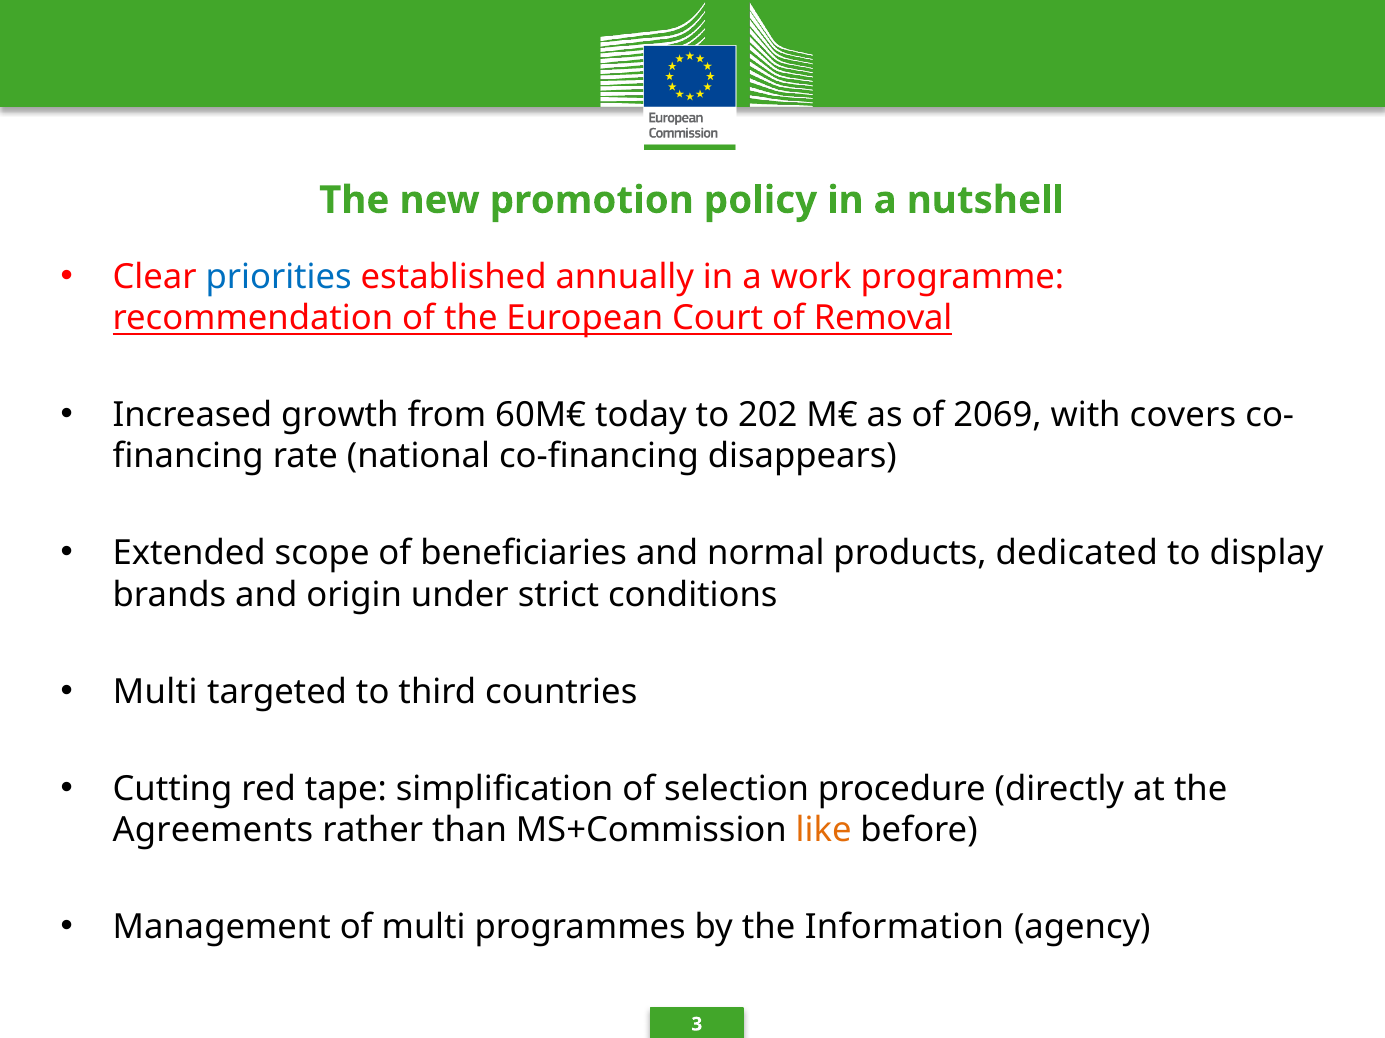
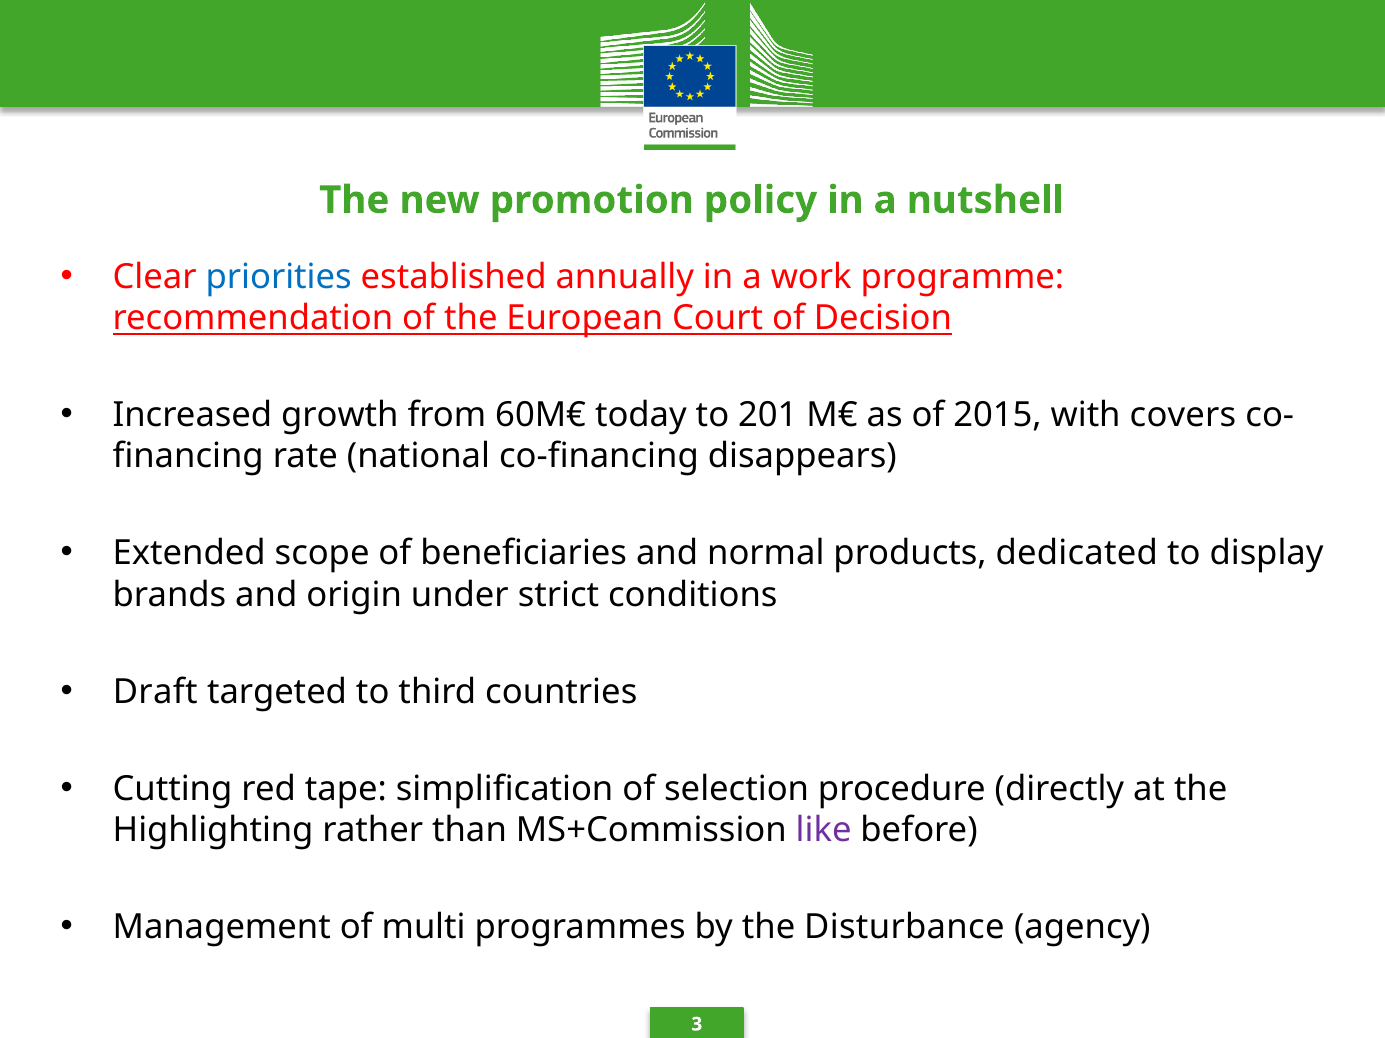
Removal: Removal -> Decision (883, 318)
202: 202 -> 201 (768, 415)
2069: 2069 -> 2015 (998, 415)
Multi: Multi -> Draft (155, 692)
Agreements: Agreements -> Highlighting (213, 831)
like colour: orange -> purple (824, 831)
Information: Information -> Disturbance (904, 928)
